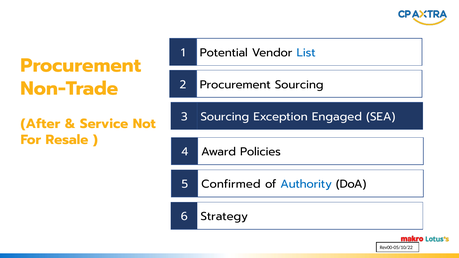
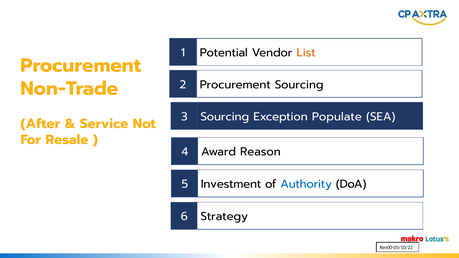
List colour: blue -> orange (306, 53)
Engaged: Engaged -> Populate (337, 117)
Policies: Policies -> Reason (260, 152)
Confirmed: Confirmed -> Investment (231, 184)
